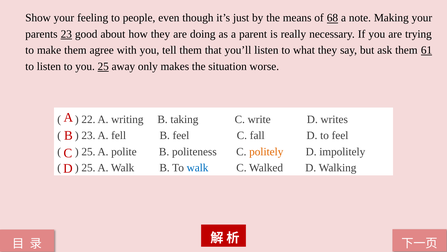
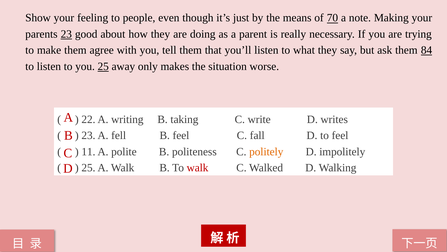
68: 68 -> 70 (332, 18)
61: 61 -> 84 (427, 50)
25: 25 -> 11 (88, 151)
walk colour: blue -> red (198, 167)
